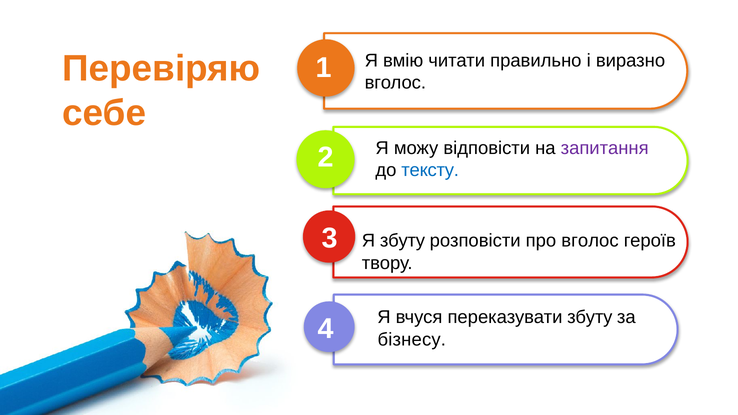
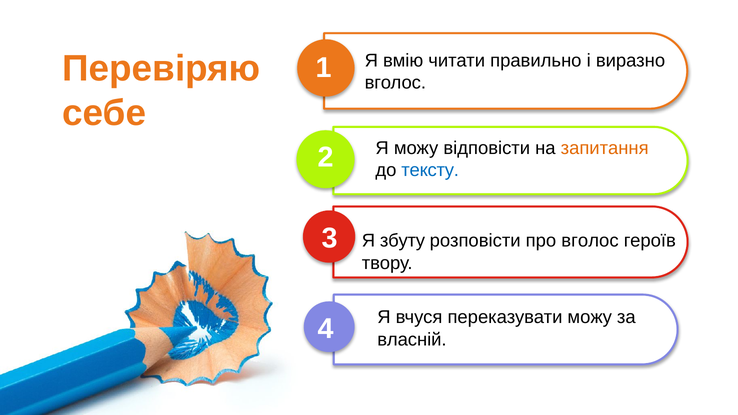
запитання colour: purple -> orange (605, 148)
переказувати збуту: збуту -> можу (590, 317)
бізнесу: бізнесу -> власній (412, 340)
